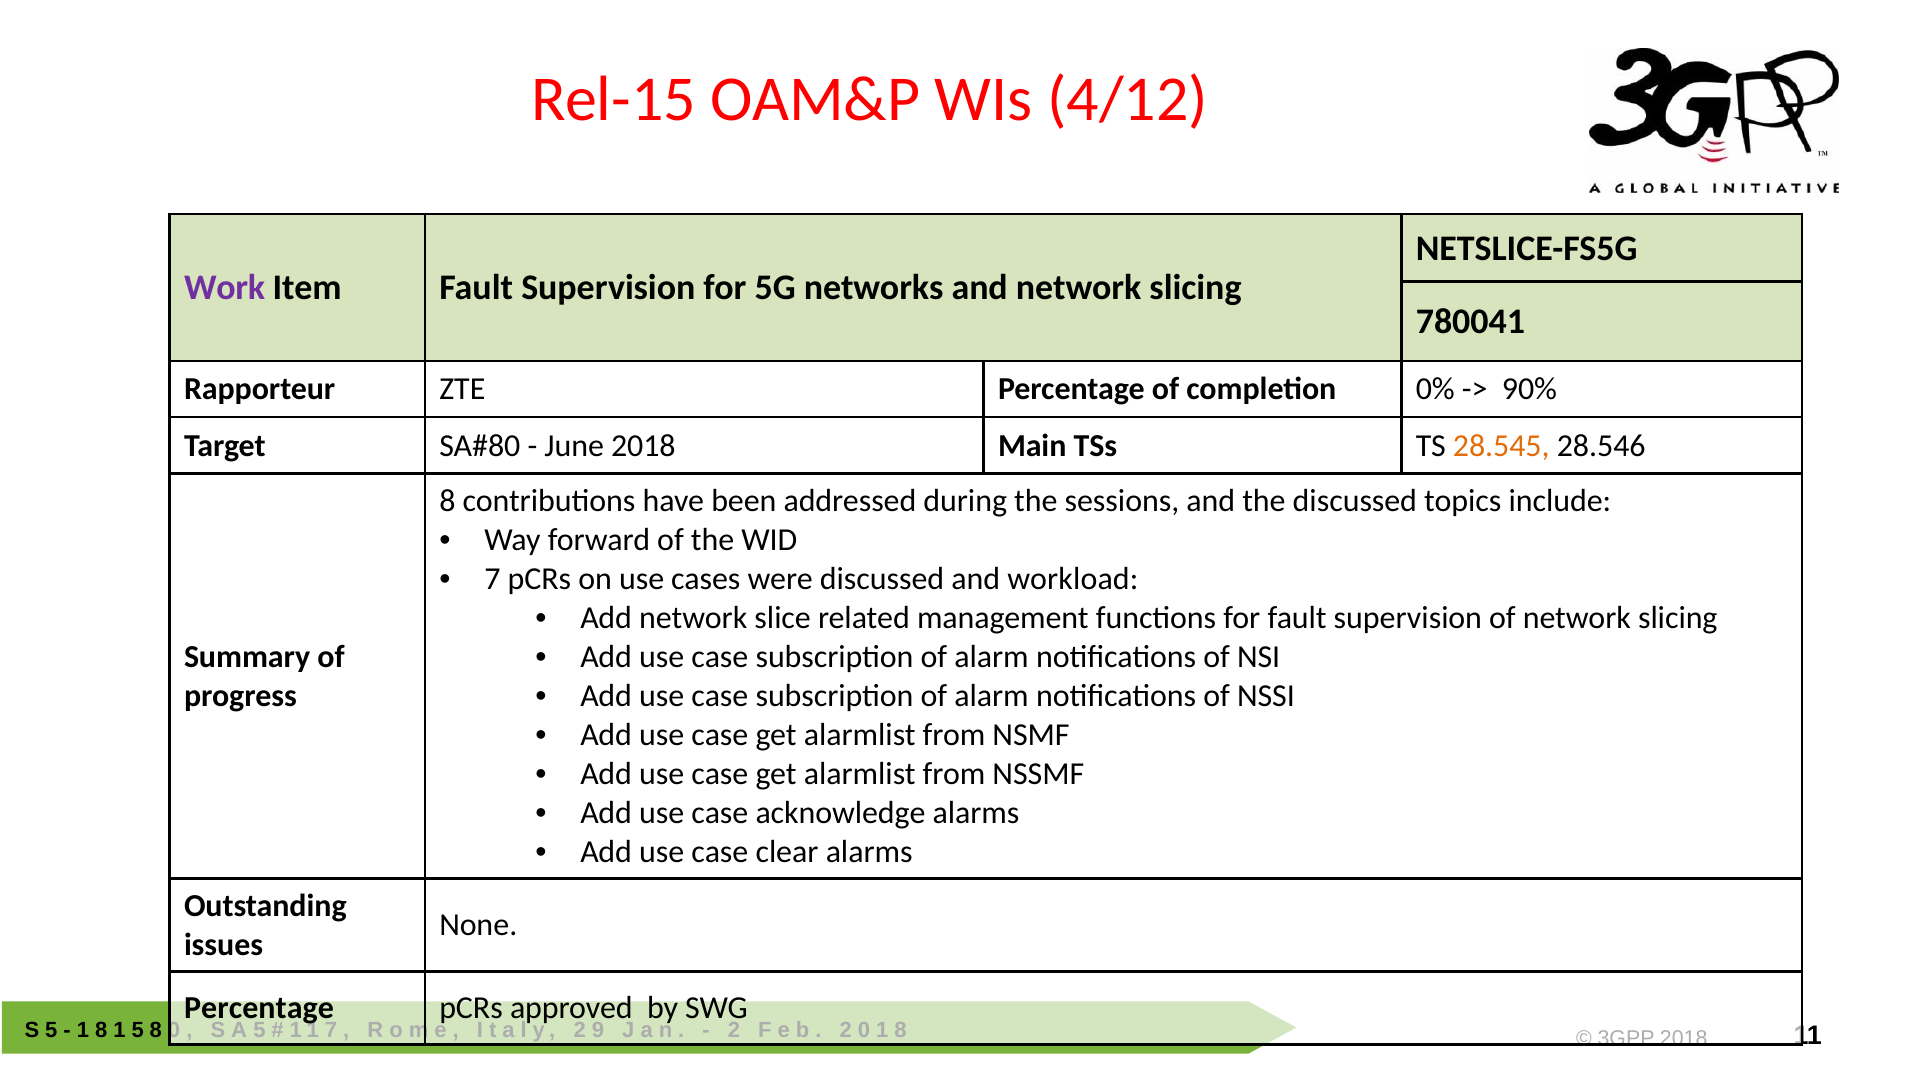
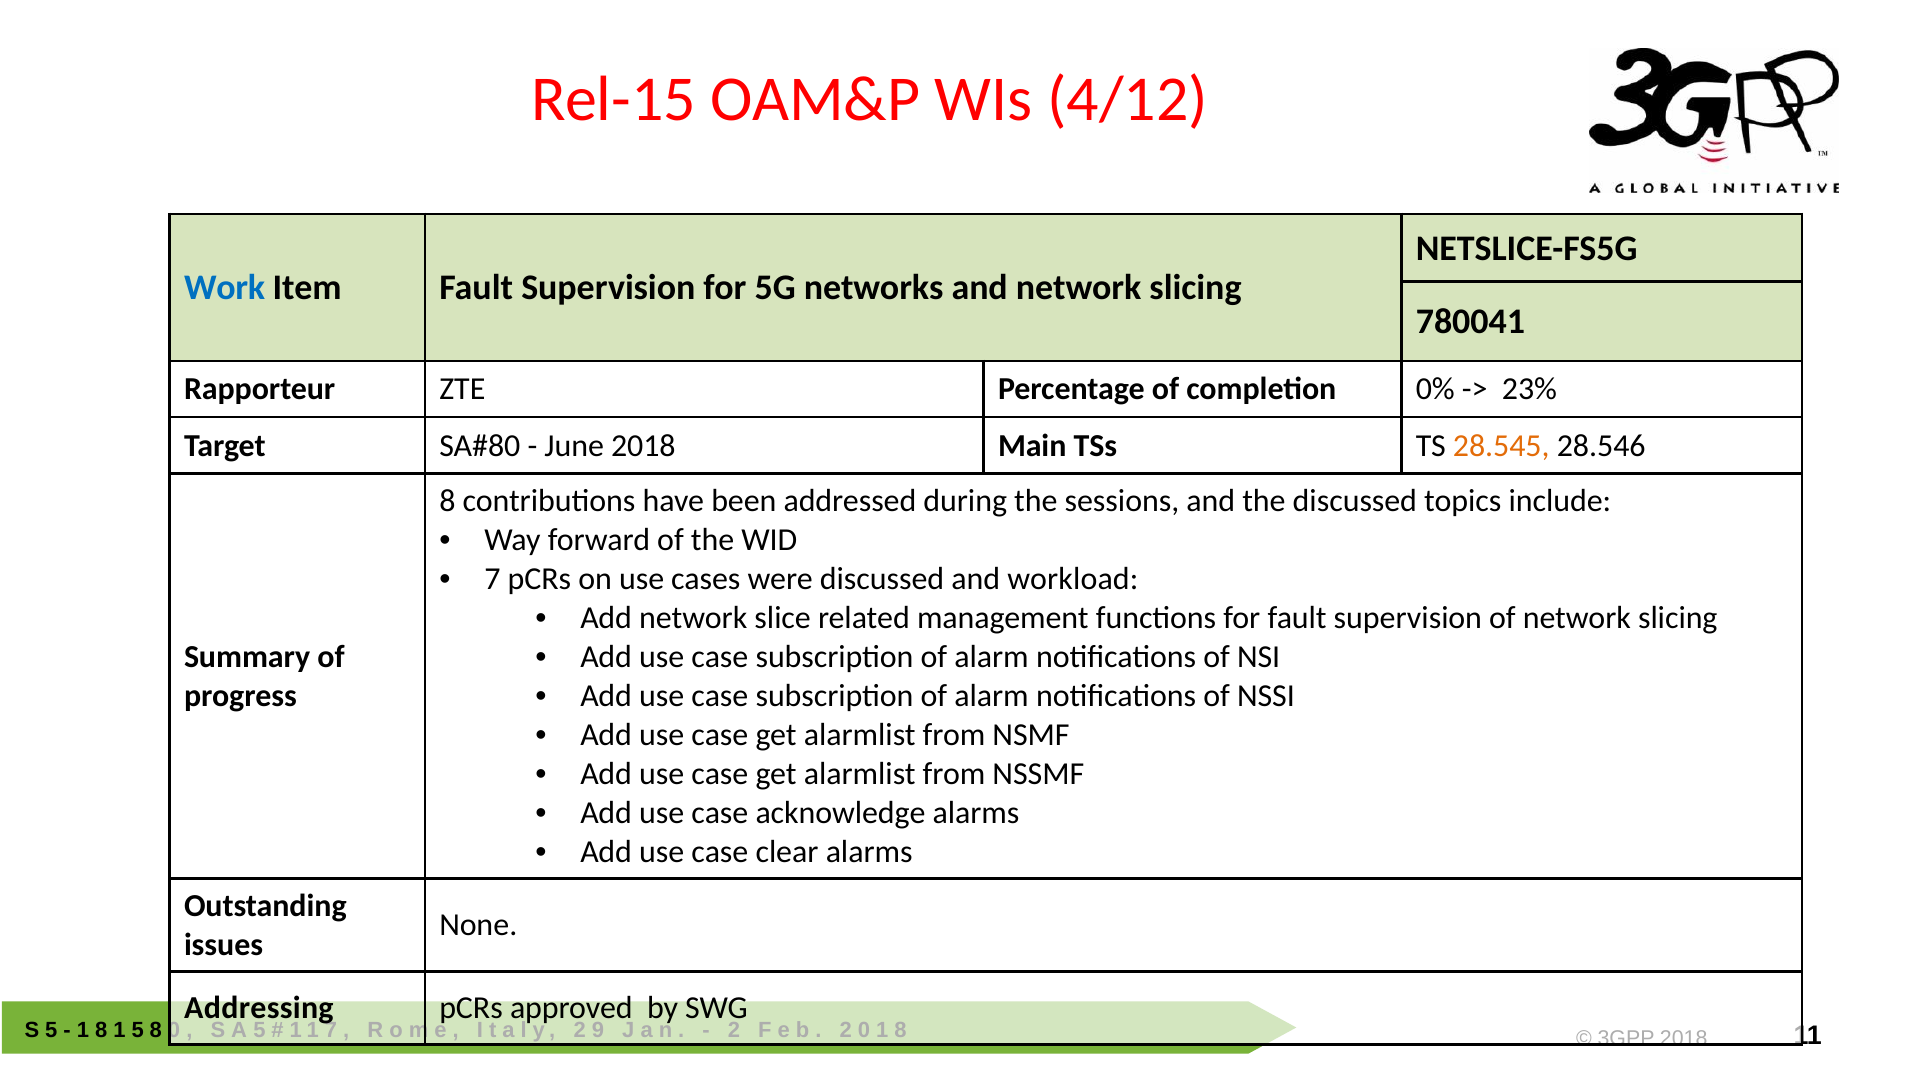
Work colour: purple -> blue (225, 288)
90%: 90% -> 23% (1529, 390)
Percentage: Percentage -> Addressing (259, 1009)
